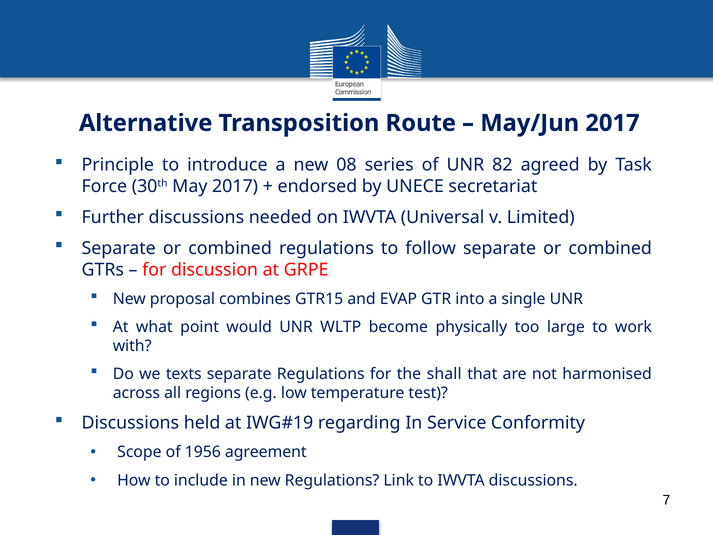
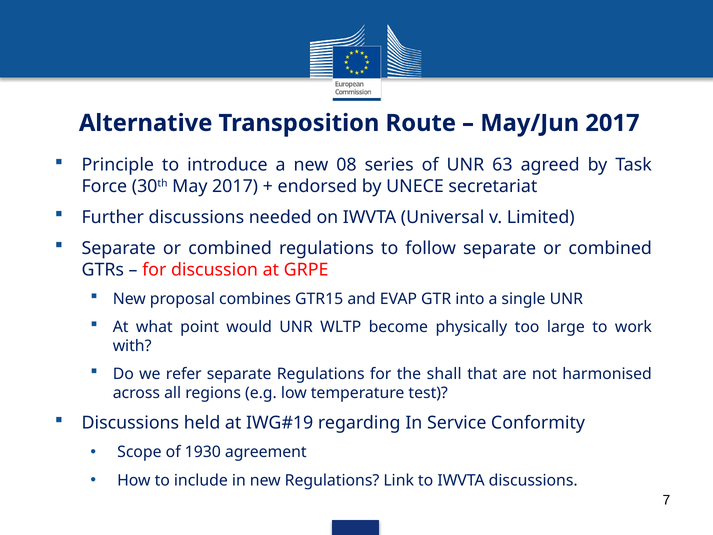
82: 82 -> 63 (502, 165)
texts: texts -> refer (184, 374)
1956: 1956 -> 1930 (203, 452)
